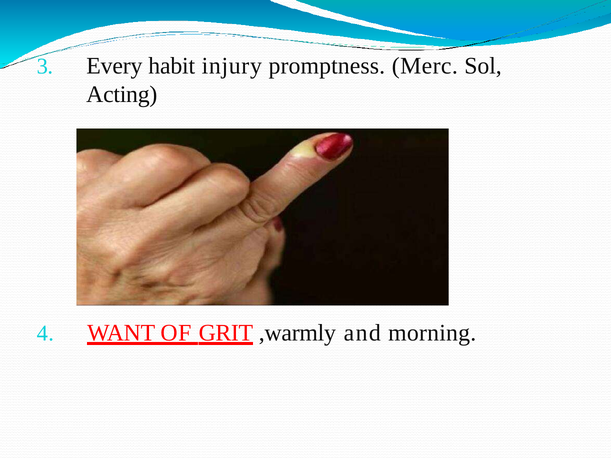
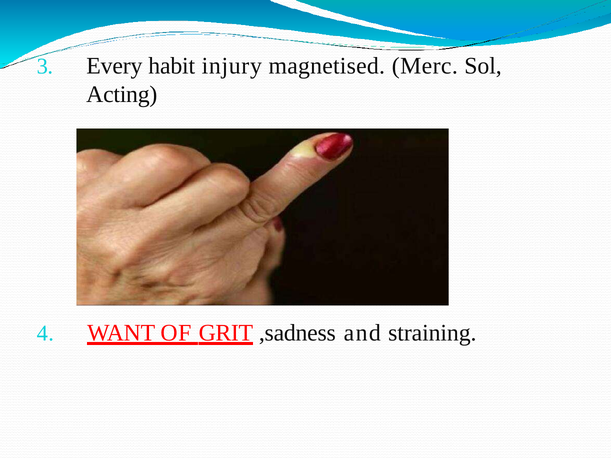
promptness: promptness -> magnetised (327, 66)
,warmly: ,warmly -> ,sadness (297, 333)
morning: morning -> straining (432, 333)
